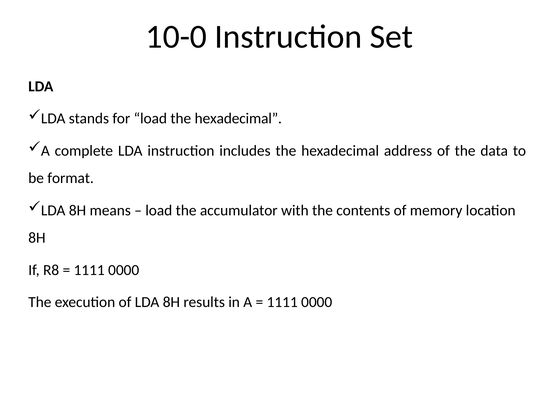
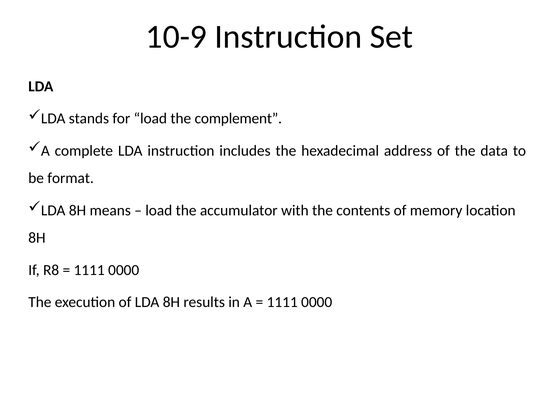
10-0: 10-0 -> 10-9 (176, 37)
load the hexadecimal: hexadecimal -> complement (238, 118)
